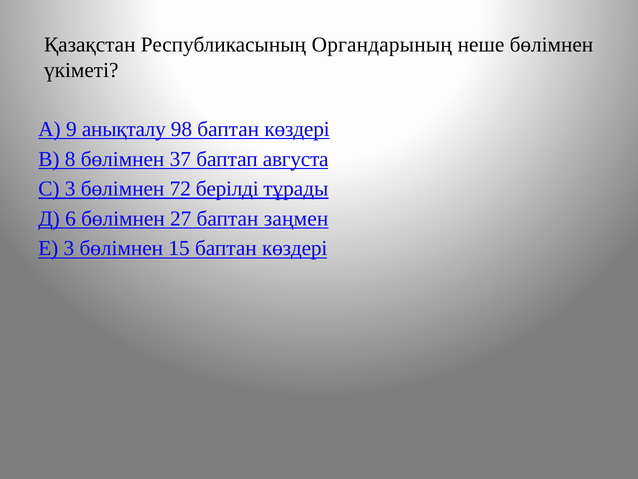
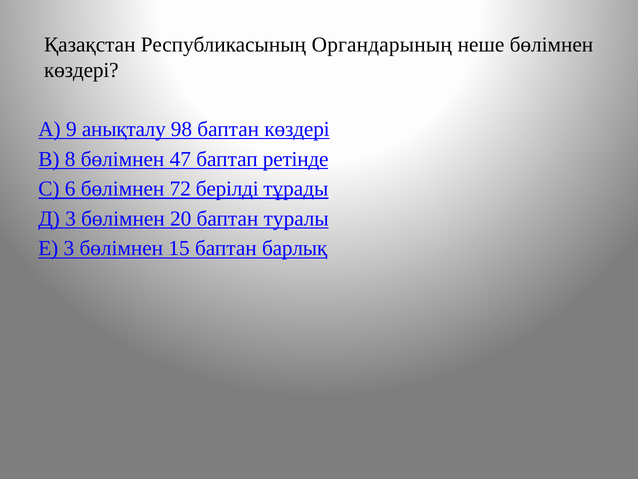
үкіметі: үкіметі -> көздері (81, 70)
37: 37 -> 47 (180, 159)
августа: августа -> ретінде (296, 159)
С 3: 3 -> 6 (70, 189)
Д 6: 6 -> 3 (71, 218)
27: 27 -> 20 (181, 218)
заңмен: заңмен -> туралы (296, 218)
15 баптан көздері: көздері -> барлық (295, 248)
